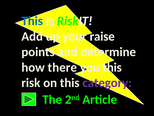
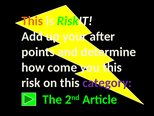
This colour: blue -> orange (32, 21)
raise: raise -> after (102, 36)
there: there -> come (62, 67)
